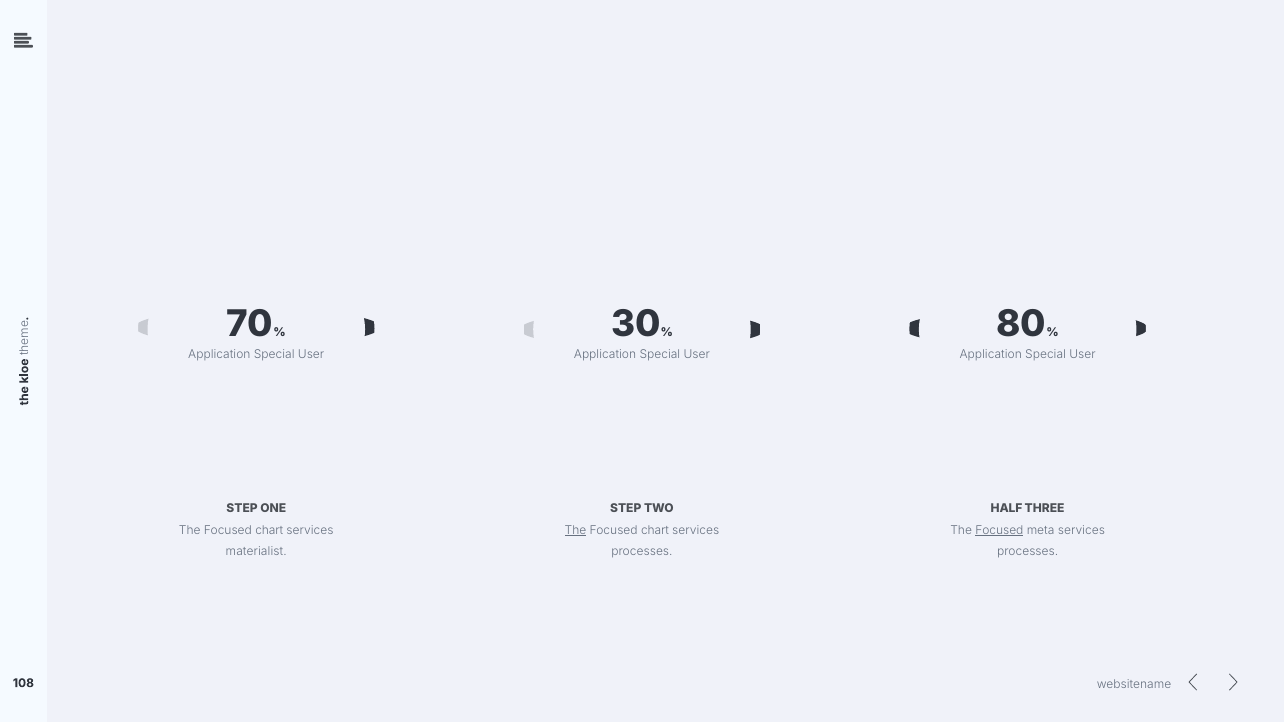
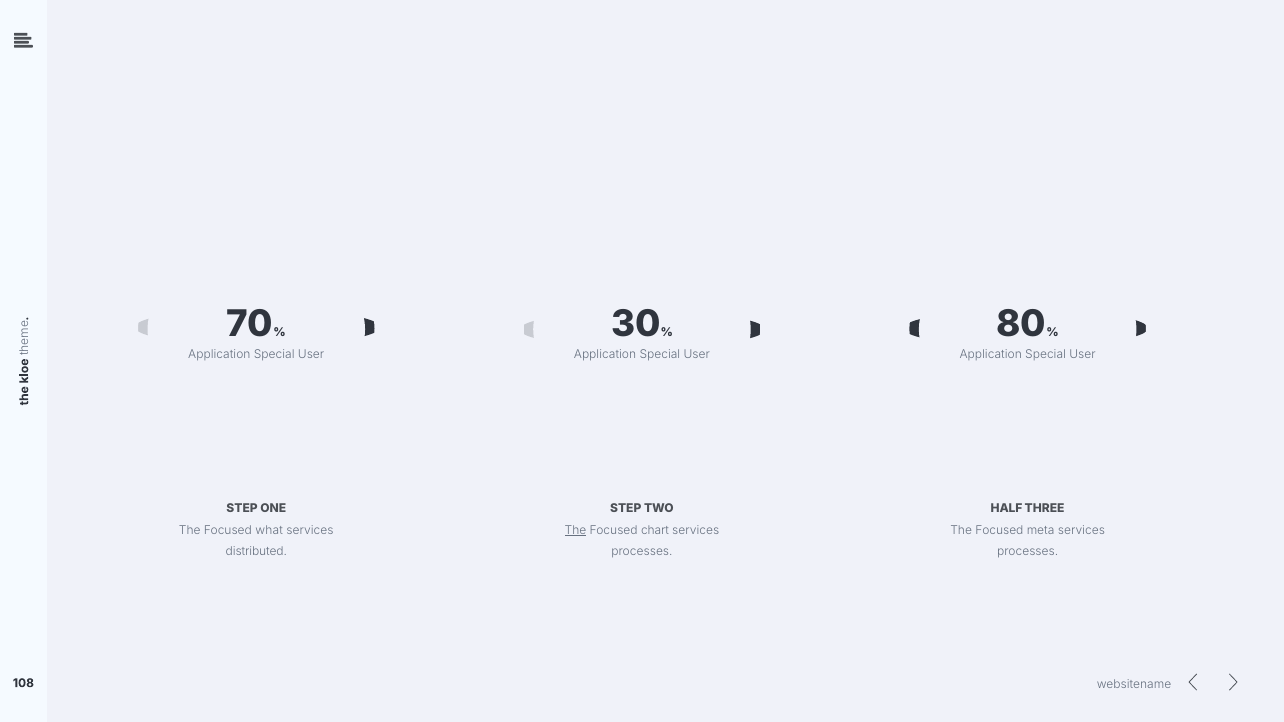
chart: chart -> what (269, 531)
Focused underline: present -> none (999, 531)
materialist: materialist -> distributed (256, 552)
